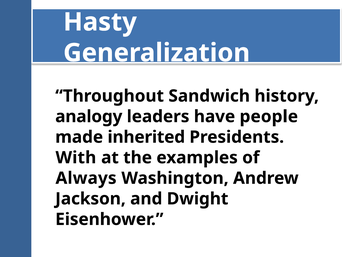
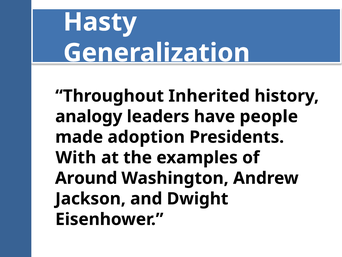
Sandwich: Sandwich -> Inherited (209, 96)
inherited: inherited -> adoption (146, 137)
Always: Always -> Around (86, 178)
